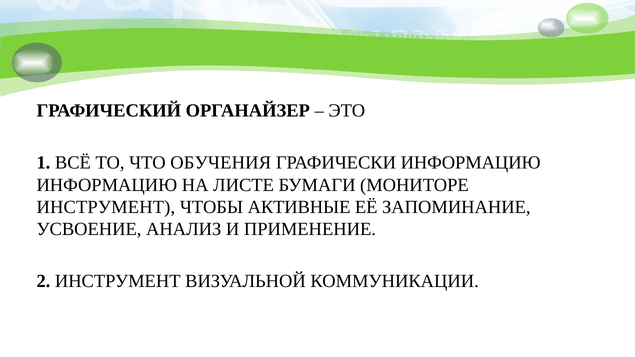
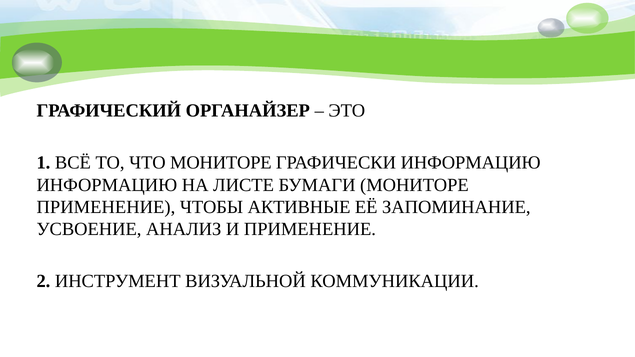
ЧТО ОБУЧЕНИЯ: ОБУЧЕНИЯ -> МОНИТОРЕ (221, 163)
ИНСТРУМЕНТ: ИНСТРУМЕНТ -> ПРИМЕНЕНИЕ (106, 207)
